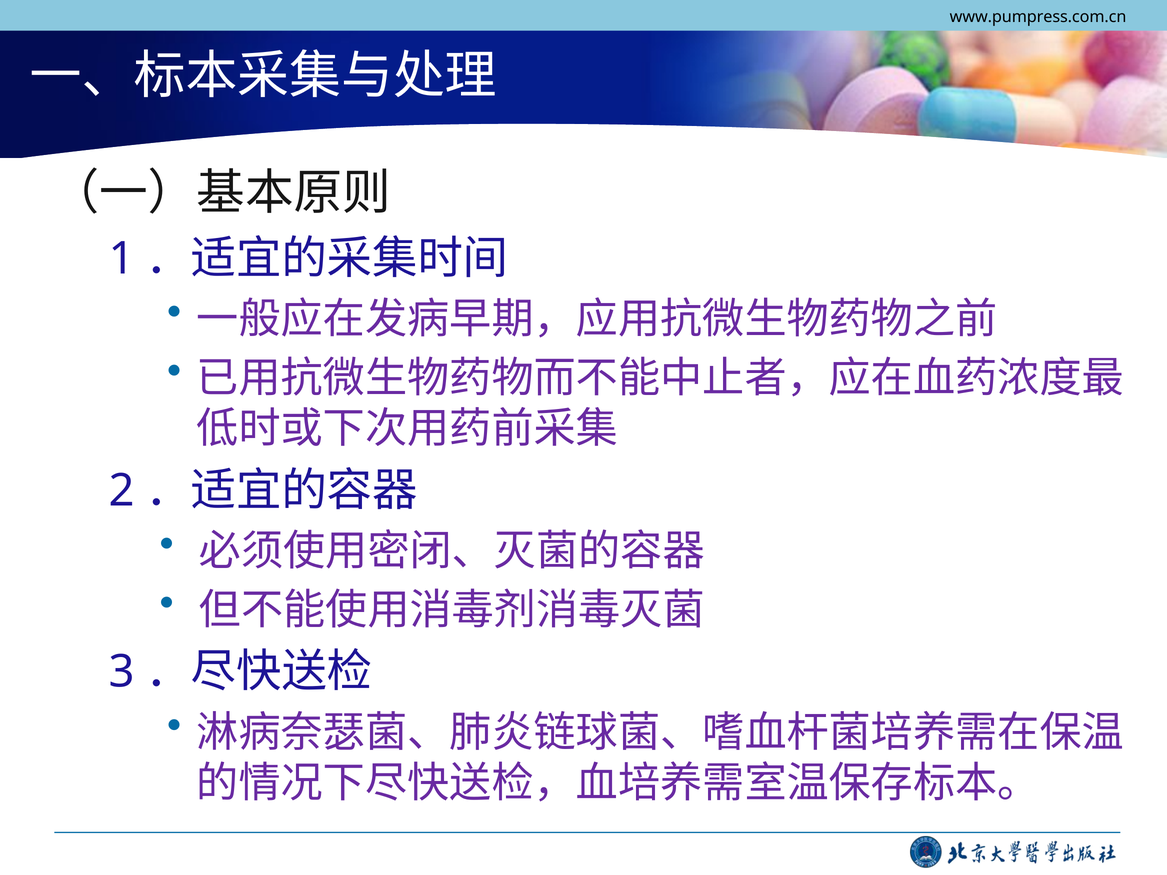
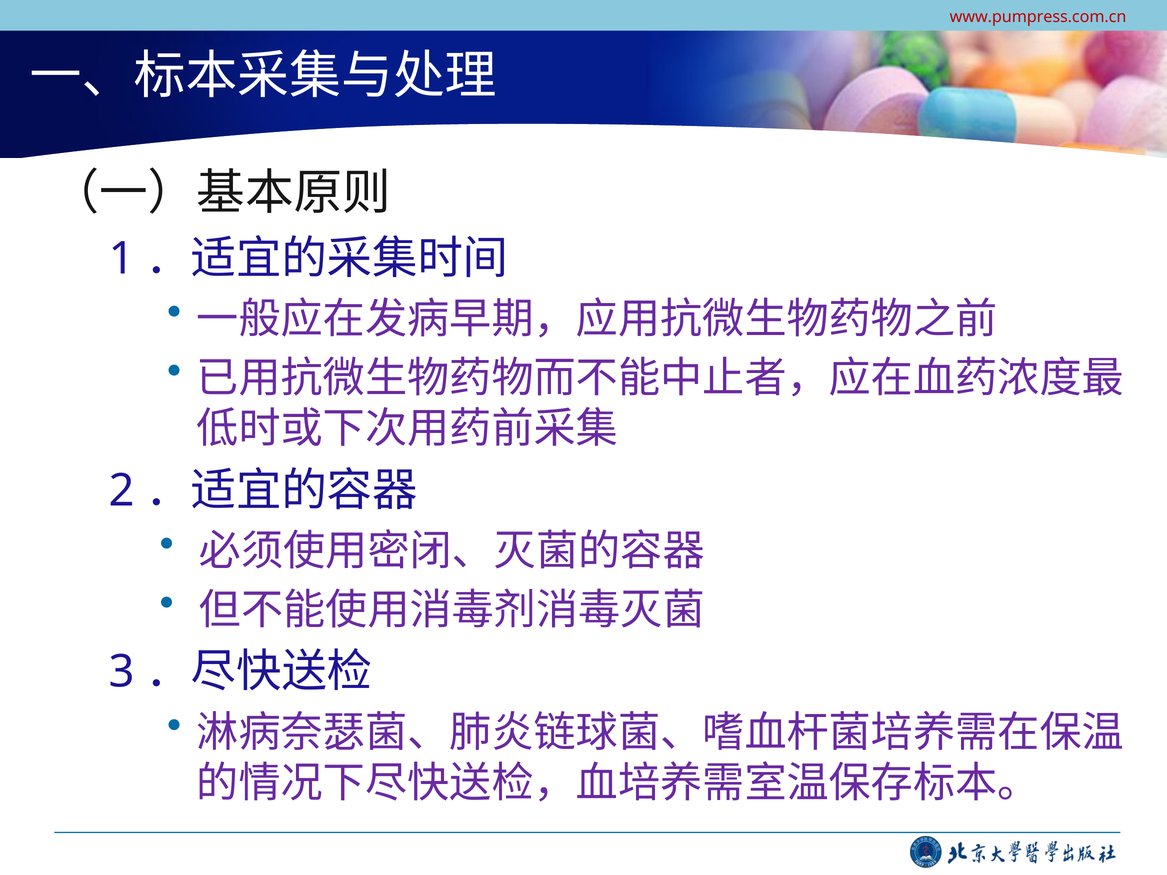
www.pumpress.com.cn colour: black -> red (1038, 17)
